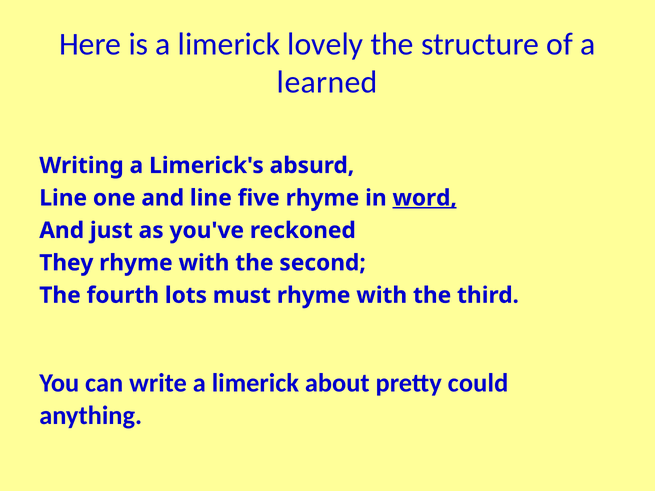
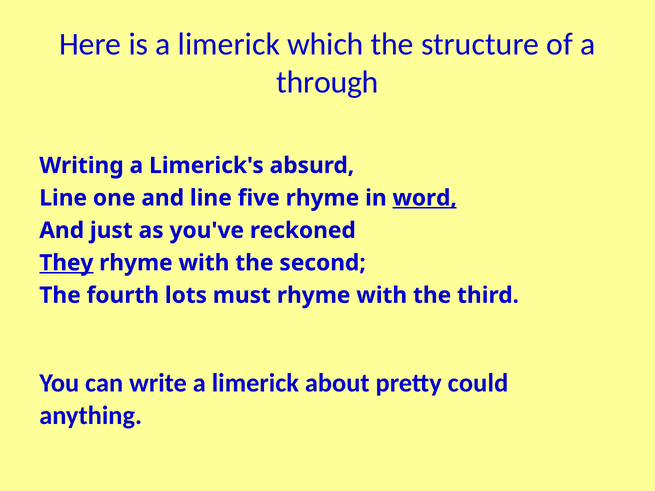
lovely: lovely -> which (325, 44)
learned: learned -> through (327, 82)
They underline: none -> present (66, 263)
